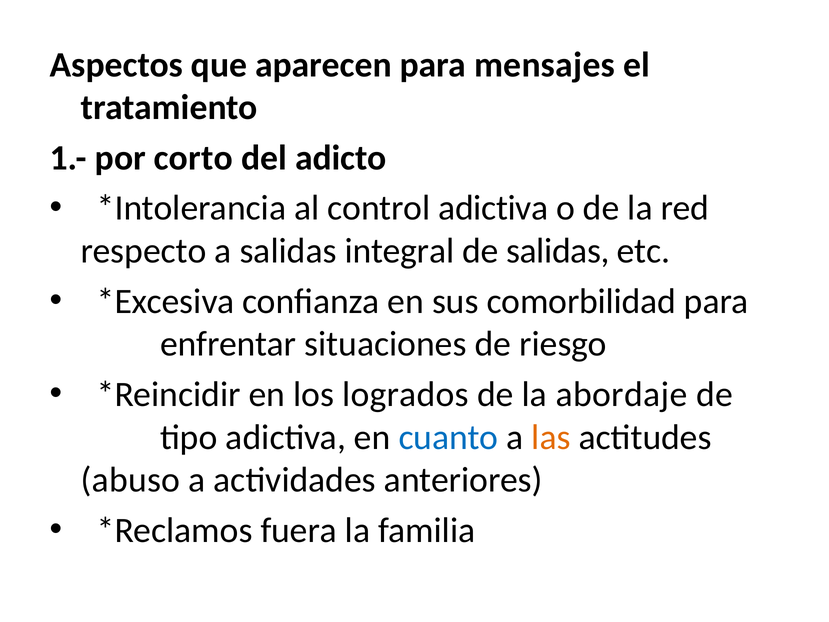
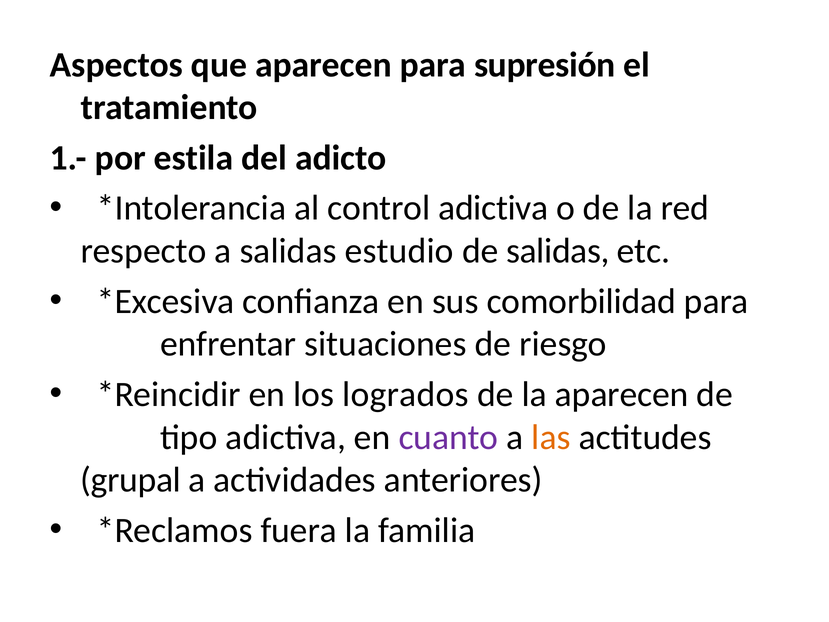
mensajes: mensajes -> supresión (545, 65)
corto: corto -> estila (193, 158)
integral: integral -> estudio (399, 251)
la abordaje: abordaje -> aparecen (622, 394)
cuanto colour: blue -> purple (448, 437)
abuso: abuso -> grupal (131, 480)
